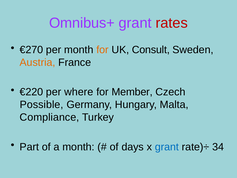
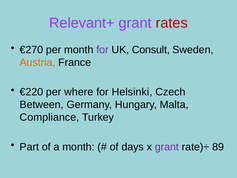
Omnibus+: Omnibus+ -> Relevant+ (82, 23)
for colour: orange -> purple (102, 50)
Member: Member -> Helsinki (132, 92)
Possible: Possible -> Between (42, 105)
grant colour: blue -> purple (167, 147)
34: 34 -> 89 (218, 147)
